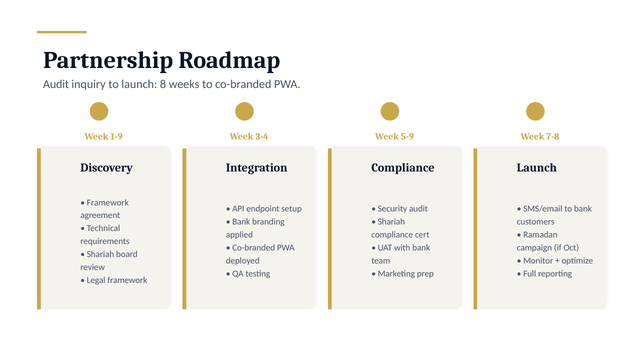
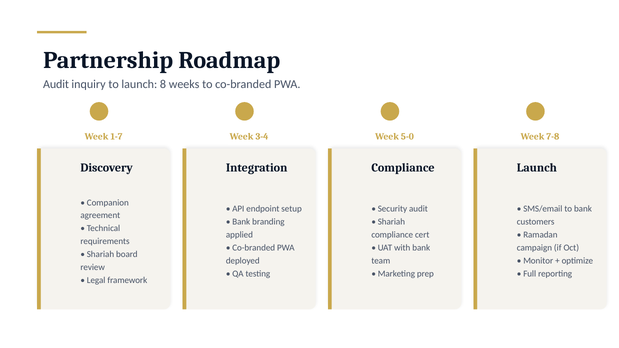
1-9: 1-9 -> 1-7 (116, 137)
5-9: 5-9 -> 5-0 (407, 137)
Framework: Framework -> Companion (108, 203)
